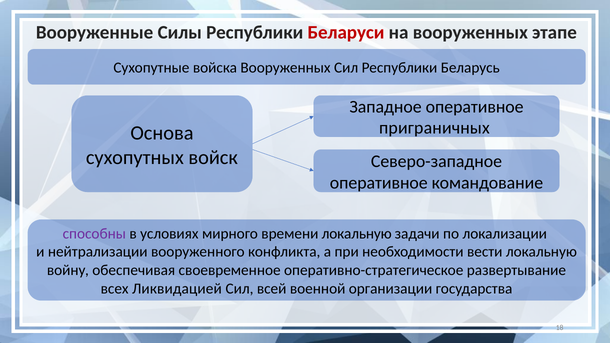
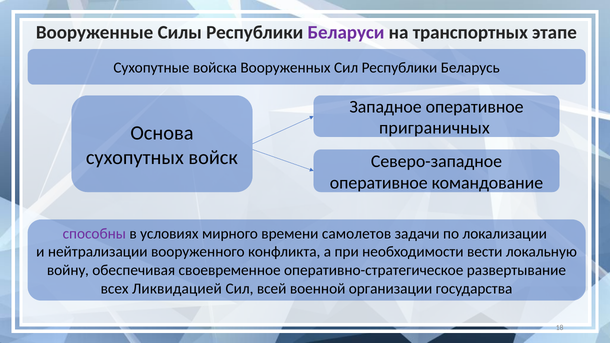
Беларуси colour: red -> purple (346, 33)
на вооруженных: вооруженных -> транспортных (470, 33)
времени локальную: локальную -> самолетов (357, 234)
